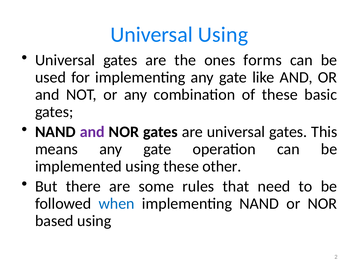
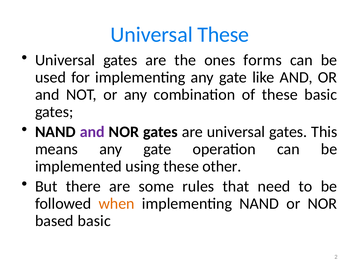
Universal Using: Using -> These (223, 35)
when colour: blue -> orange (117, 204)
based using: using -> basic (94, 221)
